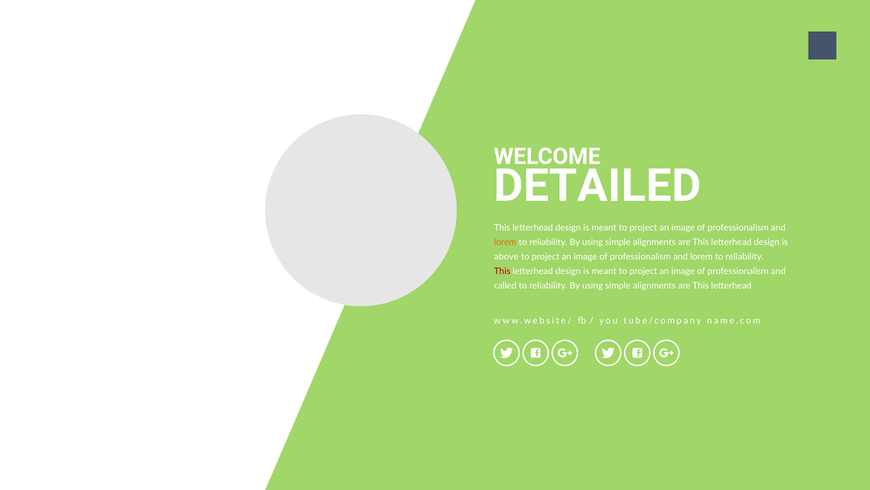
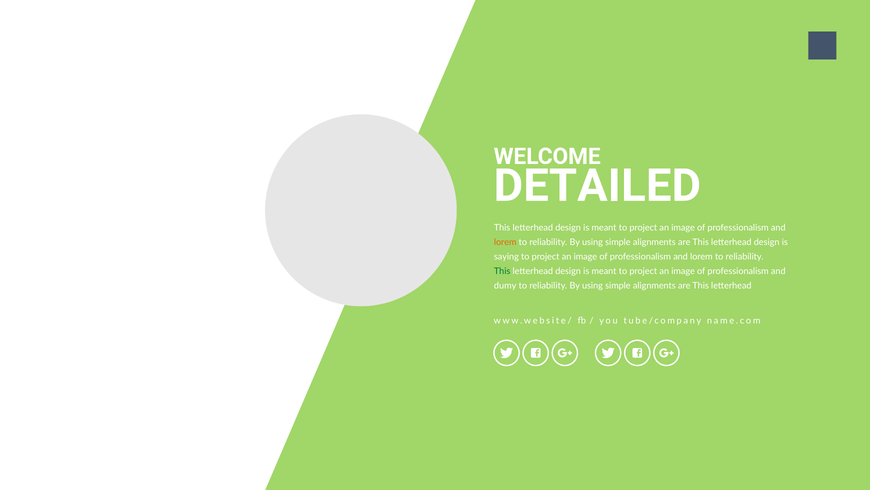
above: above -> saying (506, 257)
This colour: red -> green (502, 271)
called: called -> dumy (505, 286)
